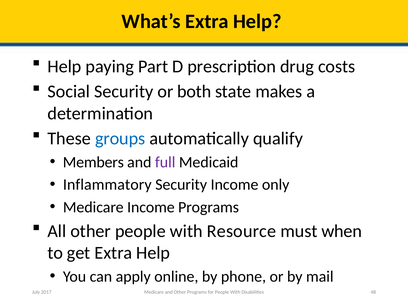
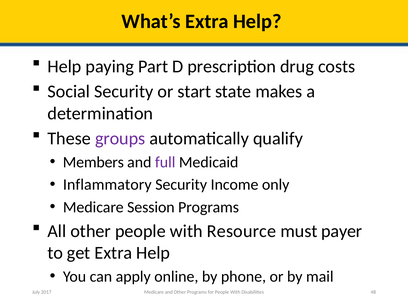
both: both -> start (194, 92)
groups colour: blue -> purple (120, 139)
Medicare Income: Income -> Session (151, 207)
when: when -> payer (342, 231)
